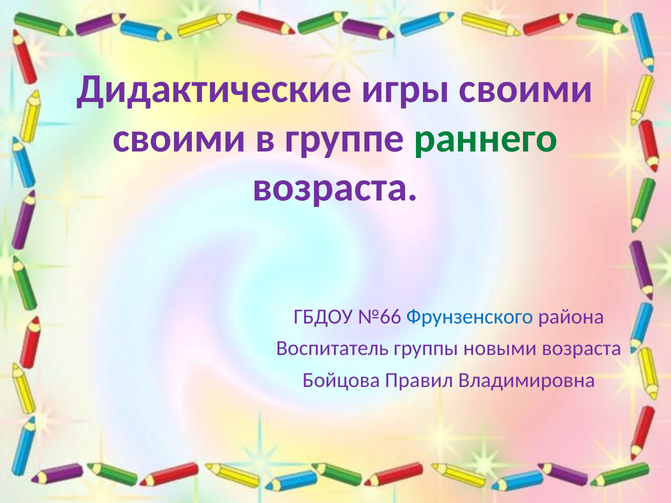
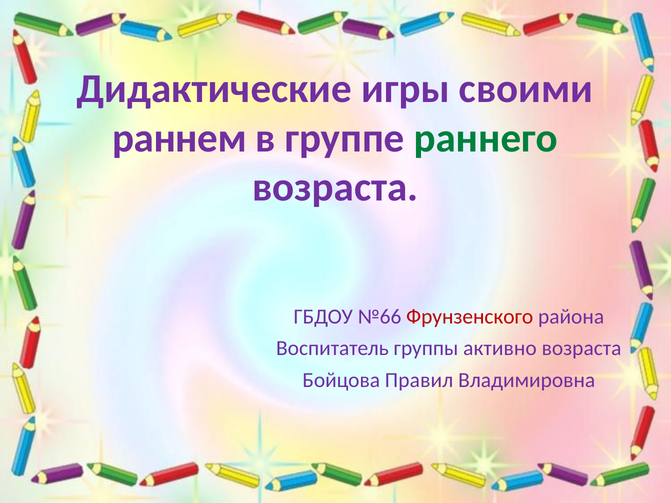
своими: своими -> раннем (180, 138)
Фрунзенского colour: blue -> red (470, 317)
новыми: новыми -> активно (500, 349)
